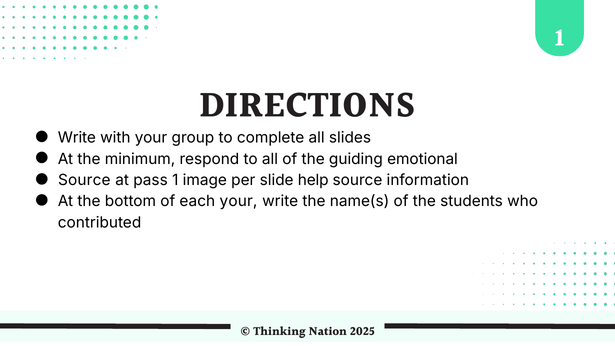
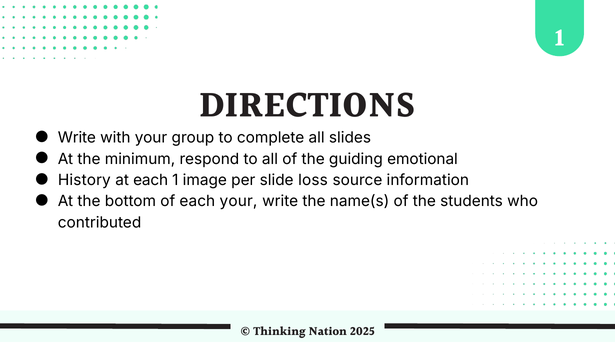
Source: Source -> History (84, 180)
at pass: pass -> each (151, 180)
help: help -> loss (313, 180)
